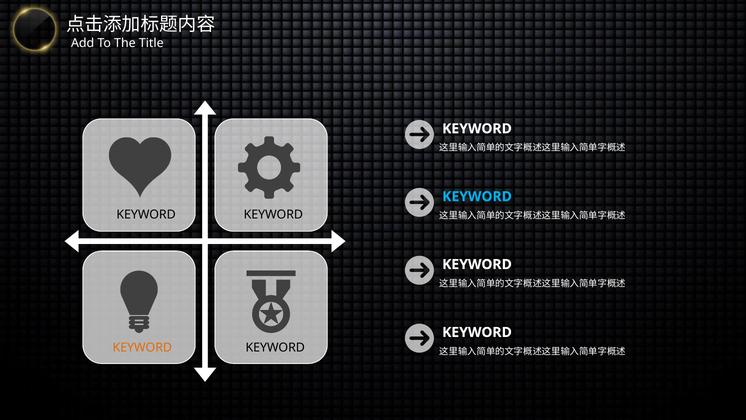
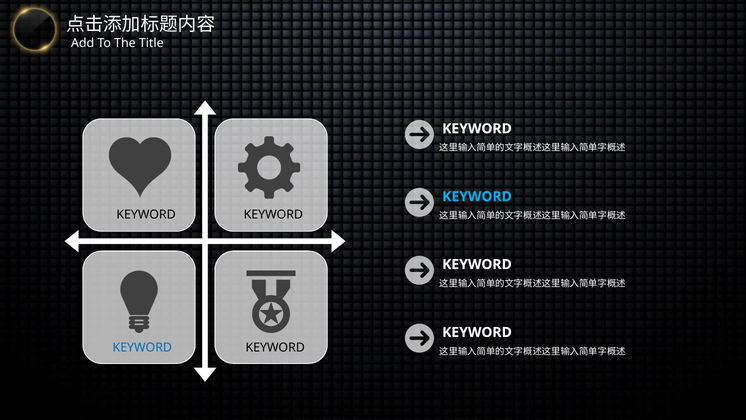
KEYWORD colour: orange -> blue (142, 347)
